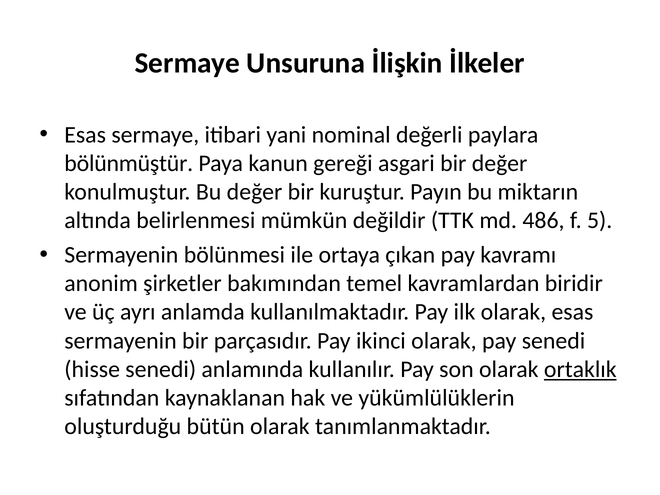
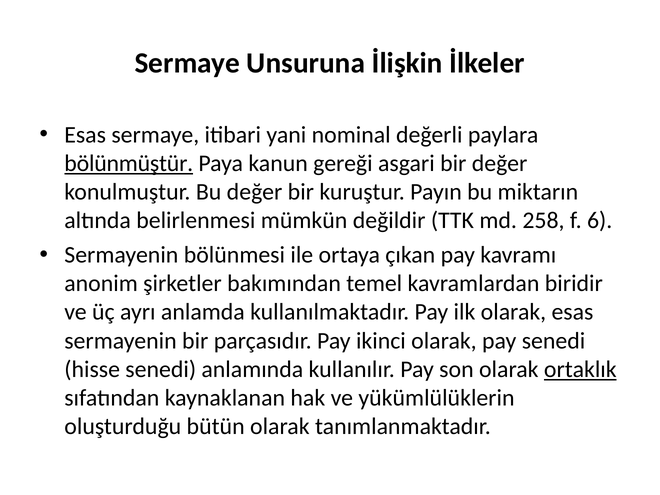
bölünmüştür underline: none -> present (129, 163)
486: 486 -> 258 (543, 221)
5: 5 -> 6 (600, 221)
